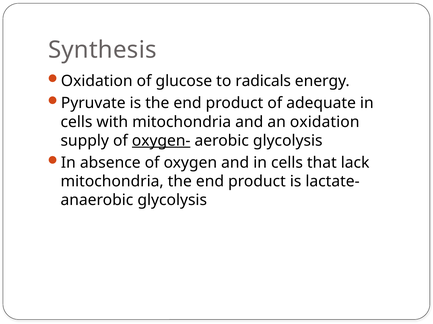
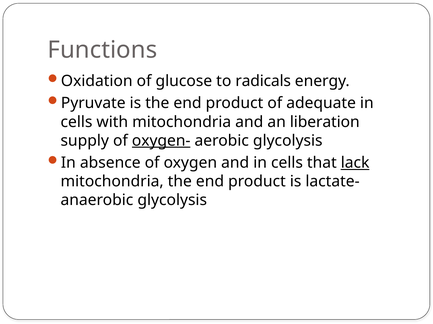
Synthesis: Synthesis -> Functions (102, 50)
an oxidation: oxidation -> liberation (325, 122)
lack underline: none -> present (355, 163)
